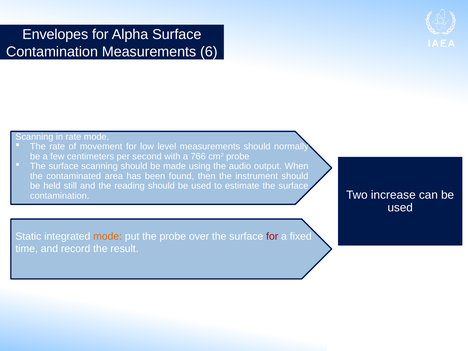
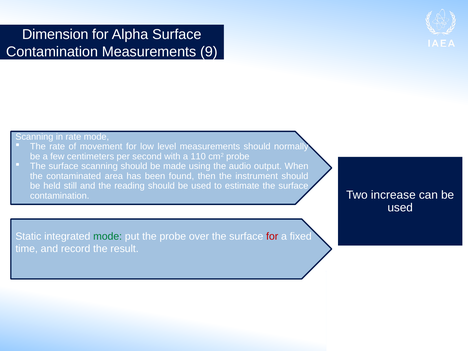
Envelopes: Envelopes -> Dimension (55, 35)
6: 6 -> 9 (209, 52)
766: 766 -> 110 (198, 156)
mode colour: orange -> green (108, 236)
